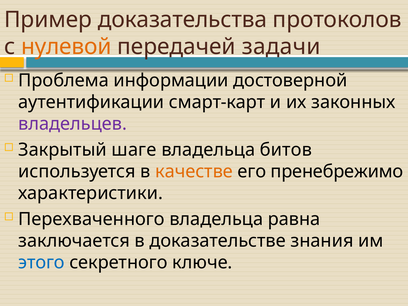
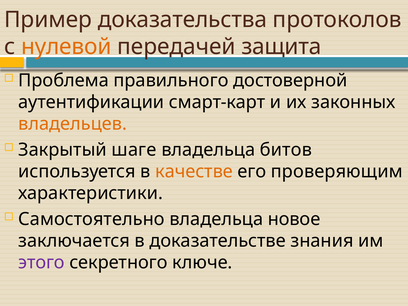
задачи: задачи -> защита (281, 47)
информации: информации -> правильного (171, 80)
владельцев colour: purple -> orange (73, 124)
пренебрежимо: пренебрежимо -> проверяющим (337, 172)
Перехваченного: Перехваченного -> Самостоятельно (91, 219)
равна: равна -> новое (294, 219)
этого colour: blue -> purple (42, 263)
